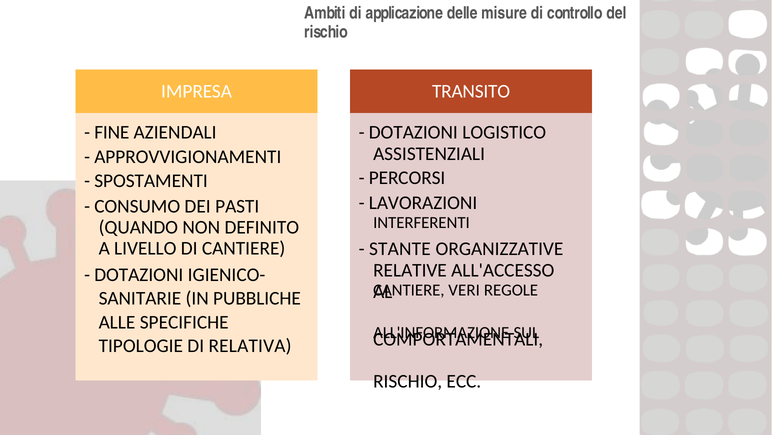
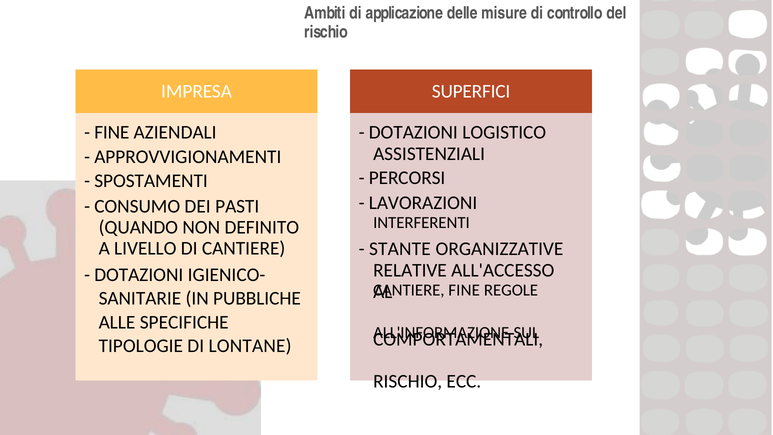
TRANSITO: TRANSITO -> SUPERFICI (471, 91)
VERI: VERI -> FINE (464, 290)
RELATIVA: RELATIVA -> LONTANE (250, 346)
